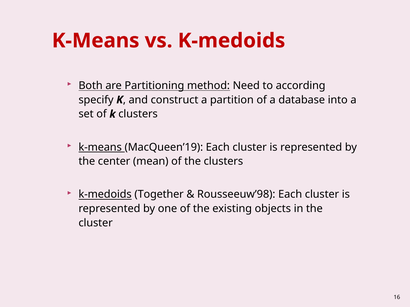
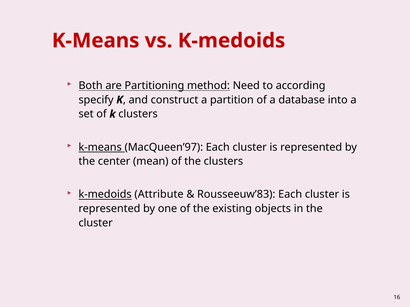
MacQueen’19: MacQueen’19 -> MacQueen’97 (164, 147)
Together: Together -> Attribute (159, 195)
Rousseeuw’98: Rousseeuw’98 -> Rousseeuw’83 (236, 195)
